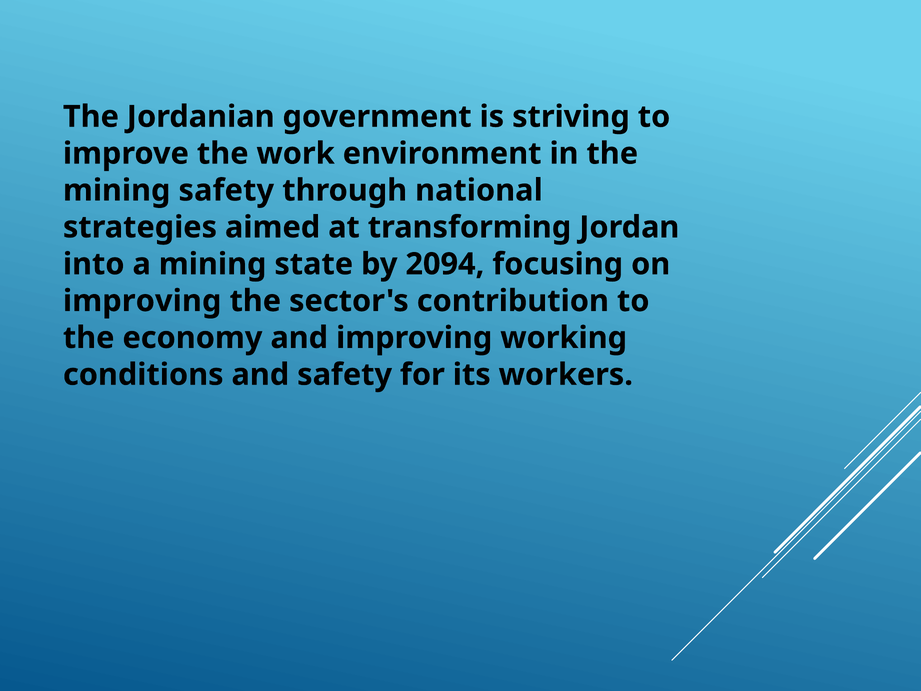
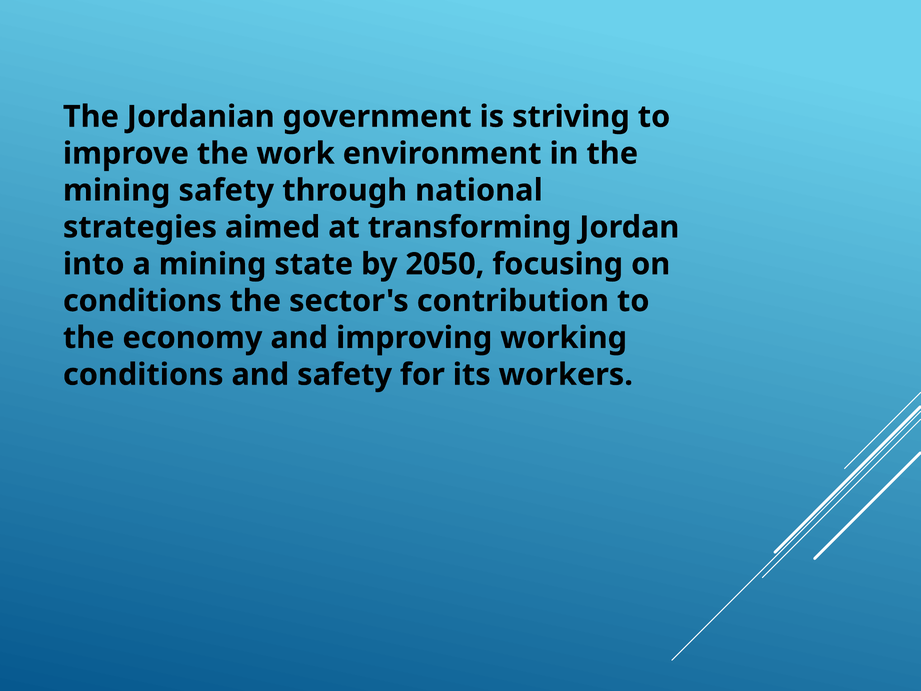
2094: 2094 -> 2050 (445, 264)
improving: improving -> conditions (142, 301)
